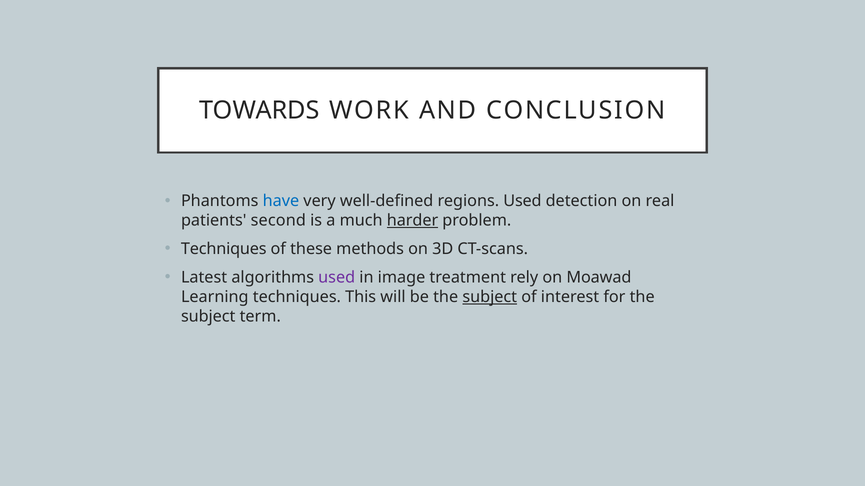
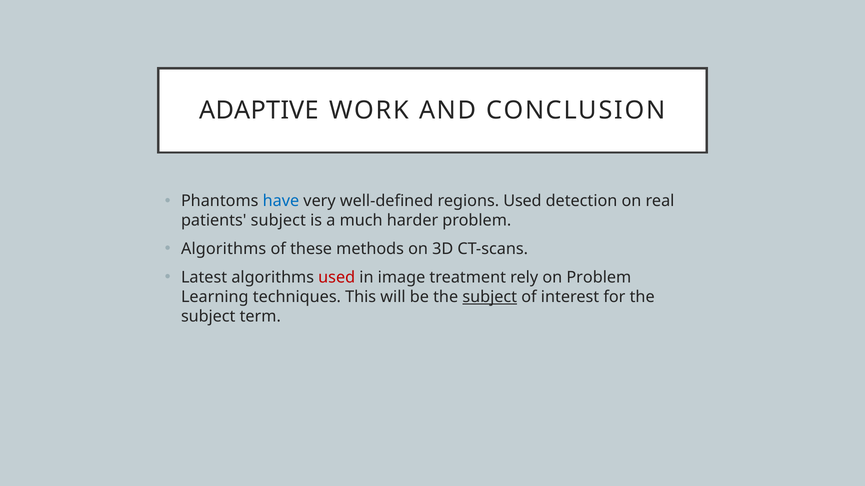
TOWARDS: TOWARDS -> ADAPTIVE (259, 110)
patients second: second -> subject (278, 221)
harder underline: present -> none (413, 221)
Techniques: Techniques -> Algorithms (224, 249)
used colour: purple -> red (337, 278)
on Moawad: Moawad -> Problem (599, 278)
